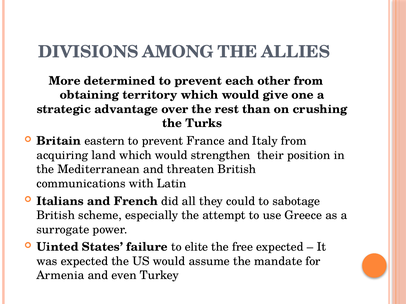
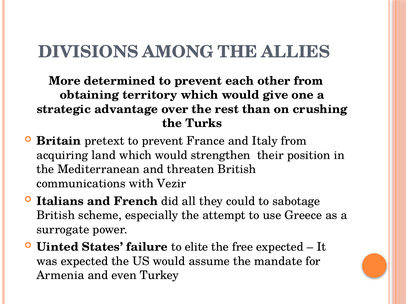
eastern: eastern -> pretext (104, 141)
Latin: Latin -> Vezir (172, 184)
